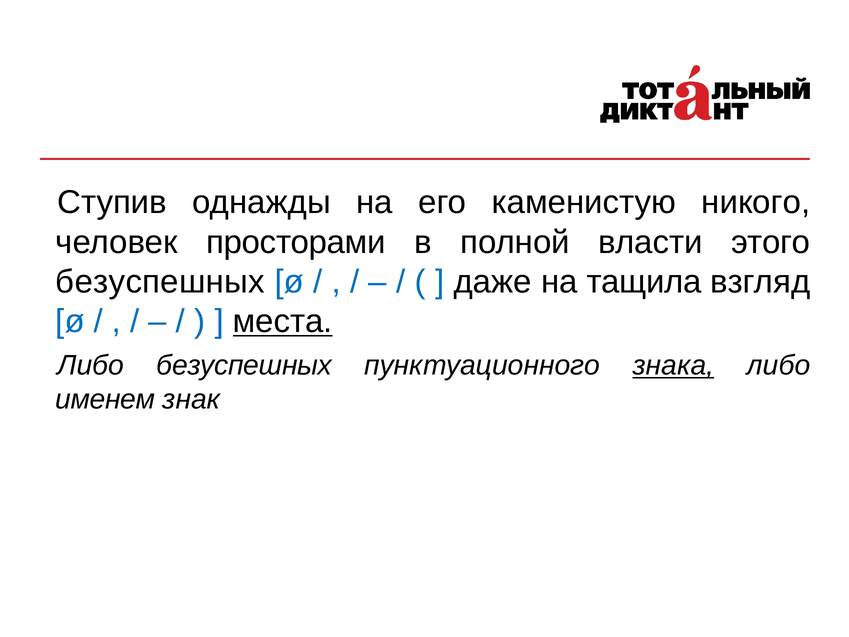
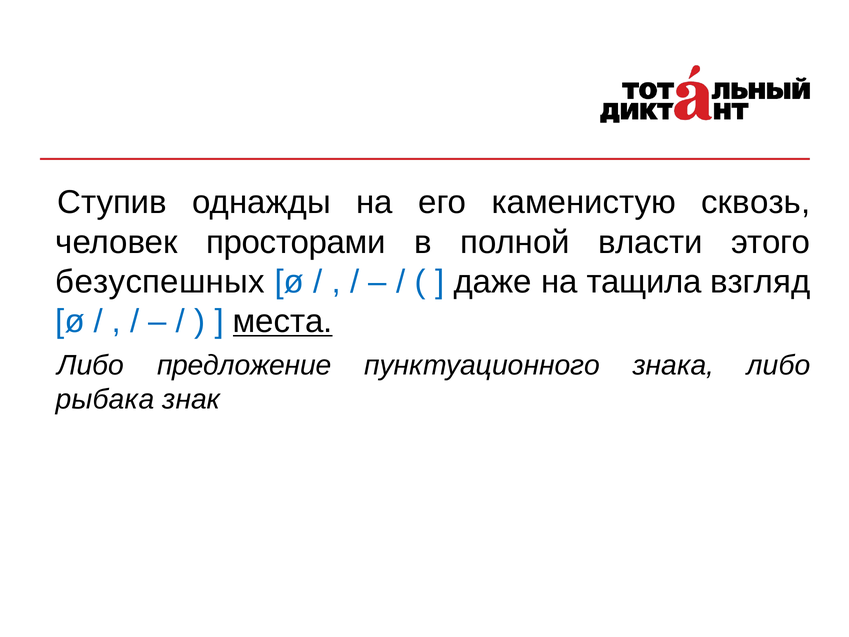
никого: никого -> сквозь (756, 202)
Либо безуспешных: безуспешных -> предложение (244, 365)
знака underline: present -> none (673, 365)
именем: именем -> рыбака (105, 399)
